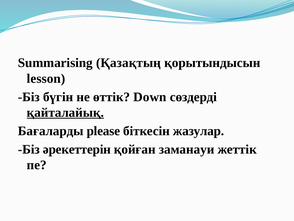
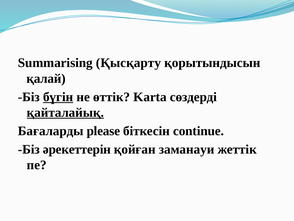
Қазақтың: Қазақтың -> Қысқарту (128, 63)
lesson: lesson -> қалай (46, 78)
бүгін underline: none -> present (58, 97)
Down: Down -> Karta (150, 97)
жазулар: жазулар -> continue (198, 131)
